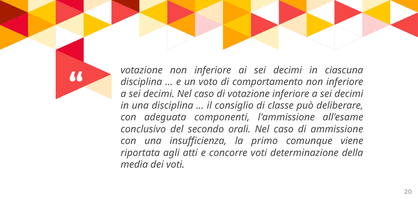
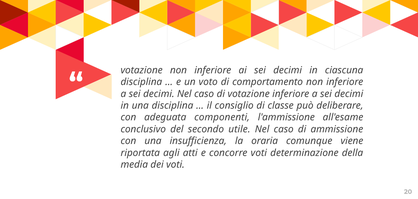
orali: orali -> utile (239, 129)
primo: primo -> oraria (265, 141)
